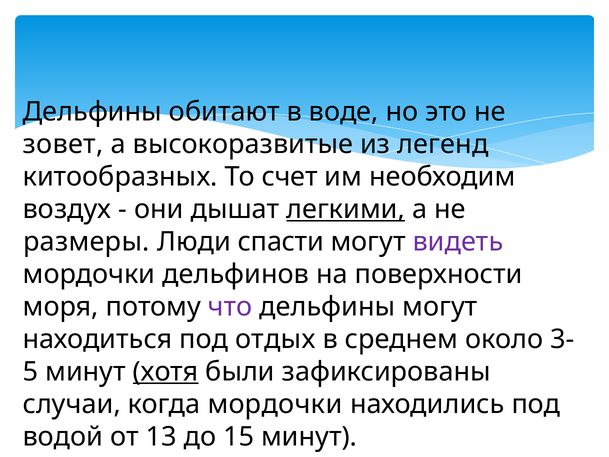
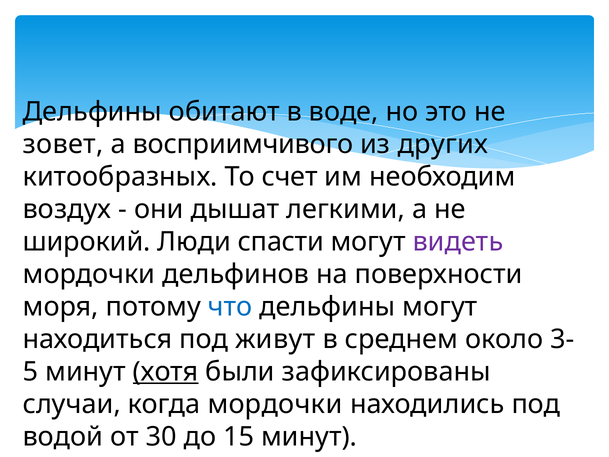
высокоразвитые: высокоразвитые -> восприимчивого (243, 144)
легенд: легенд -> других (443, 144)
легкими underline: present -> none (346, 209)
размеры: размеры -> широкий (87, 242)
что colour: purple -> blue (230, 307)
отдых: отдых -> живут (275, 339)
13: 13 -> 30 (161, 437)
